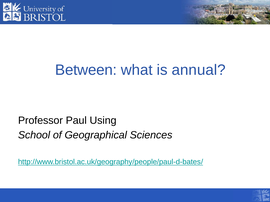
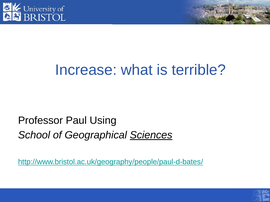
Between: Between -> Increase (86, 70)
annual: annual -> terrible (199, 70)
Sciences underline: none -> present (151, 135)
